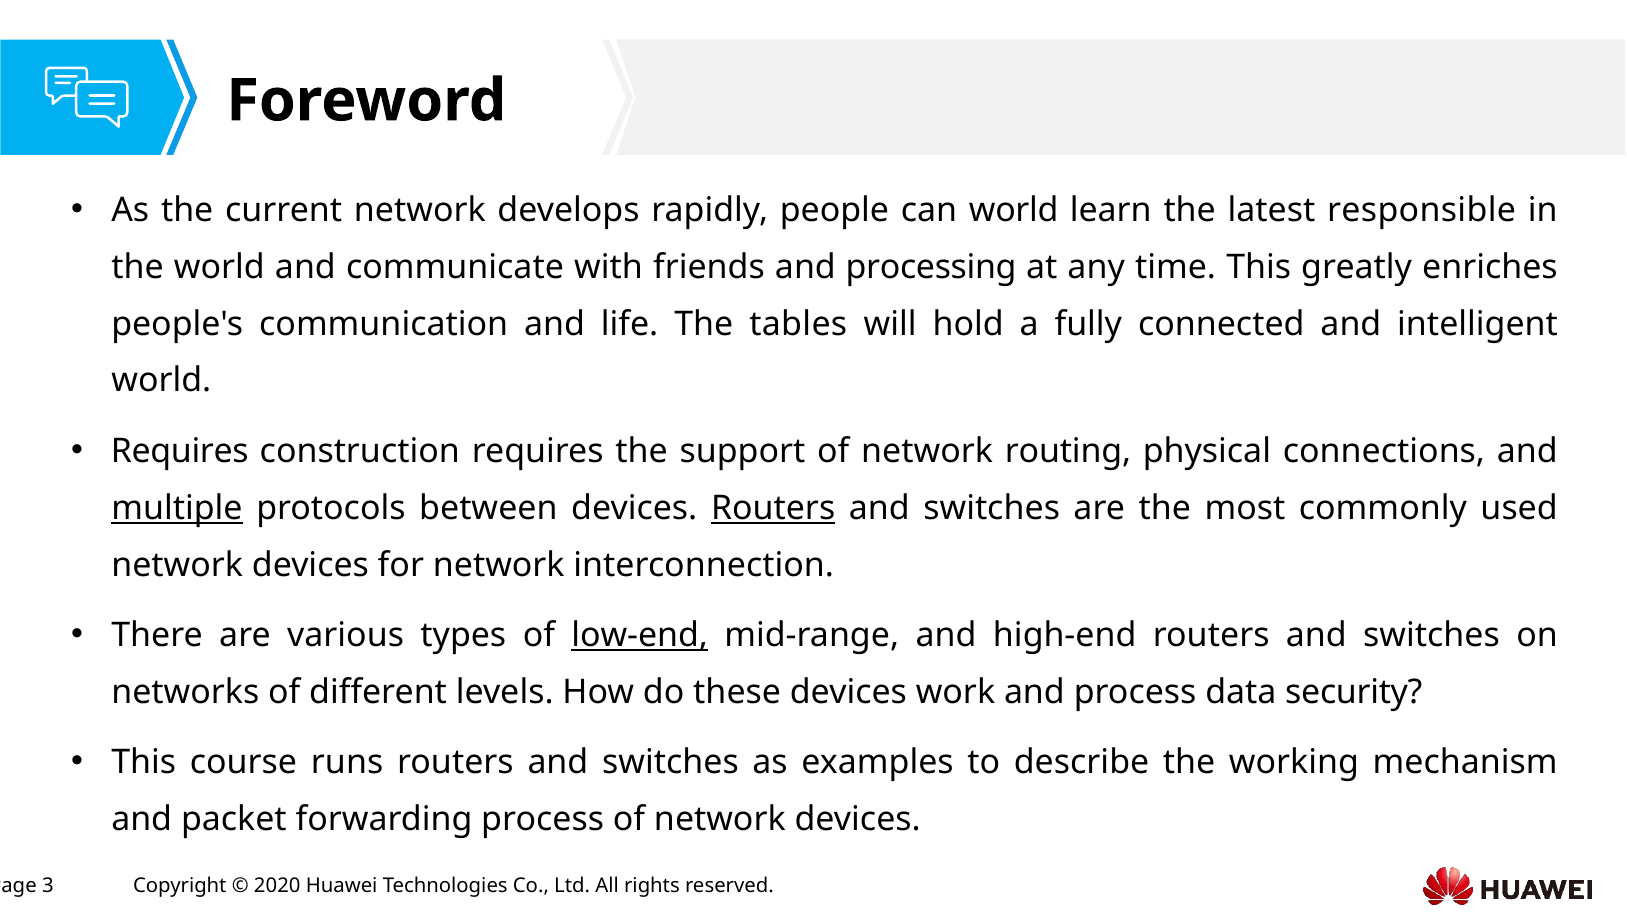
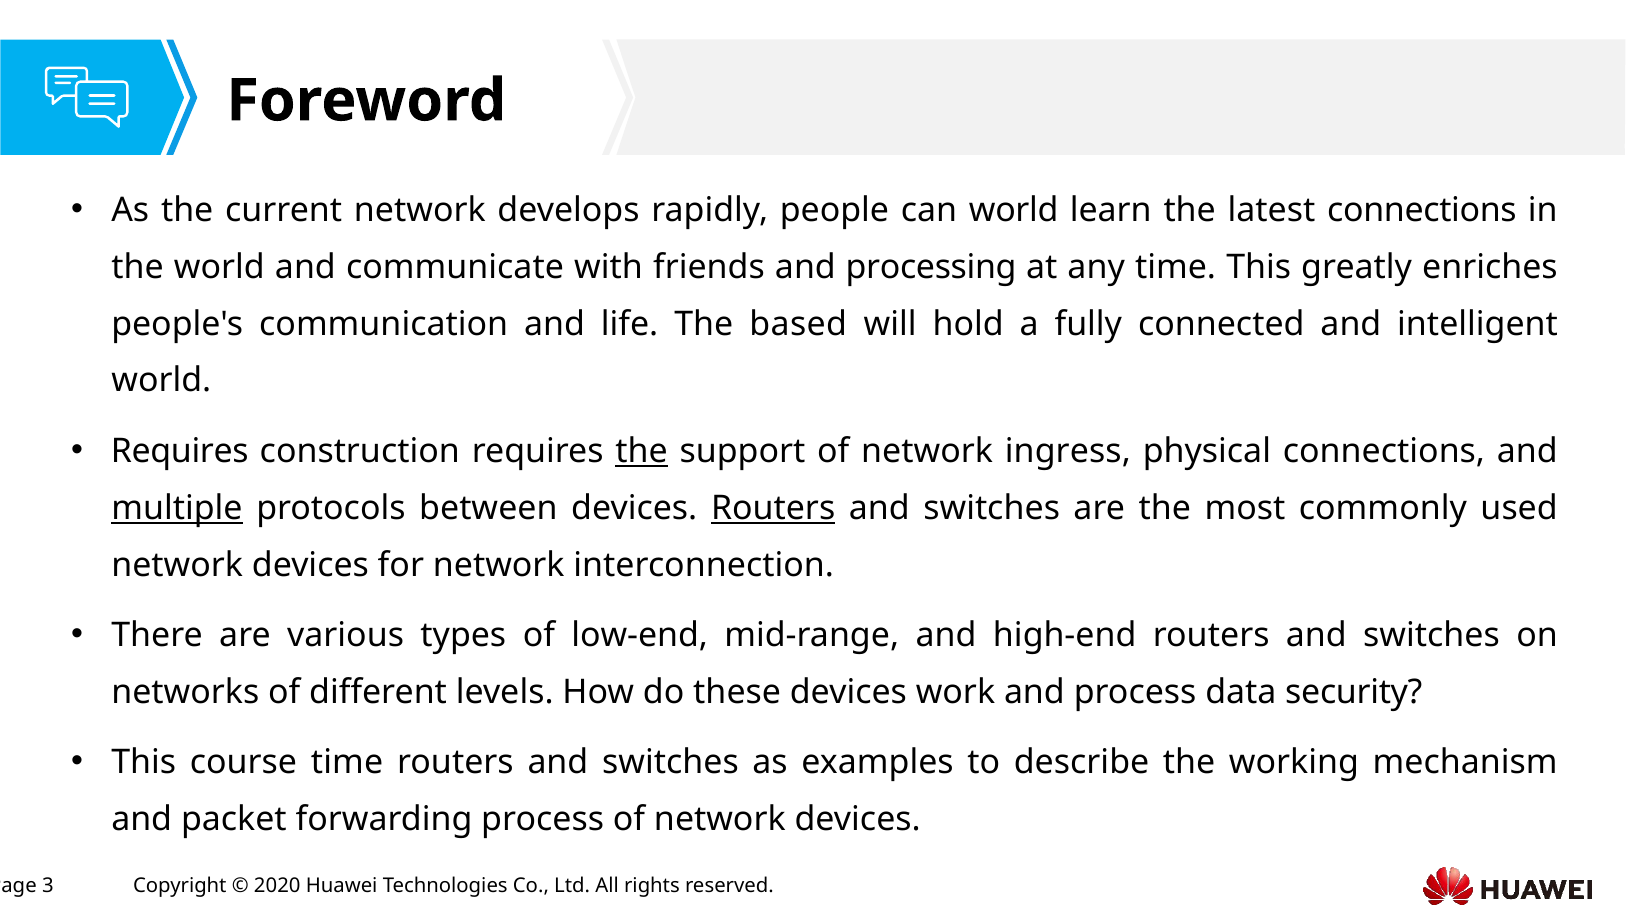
latest responsible: responsible -> connections (1422, 210)
tables: tables -> based (798, 324)
the underline: none -> present (642, 451)
routing: routing -> ingress (1068, 451)
low-end underline: present -> none (640, 635)
course runs: runs -> time (347, 763)
